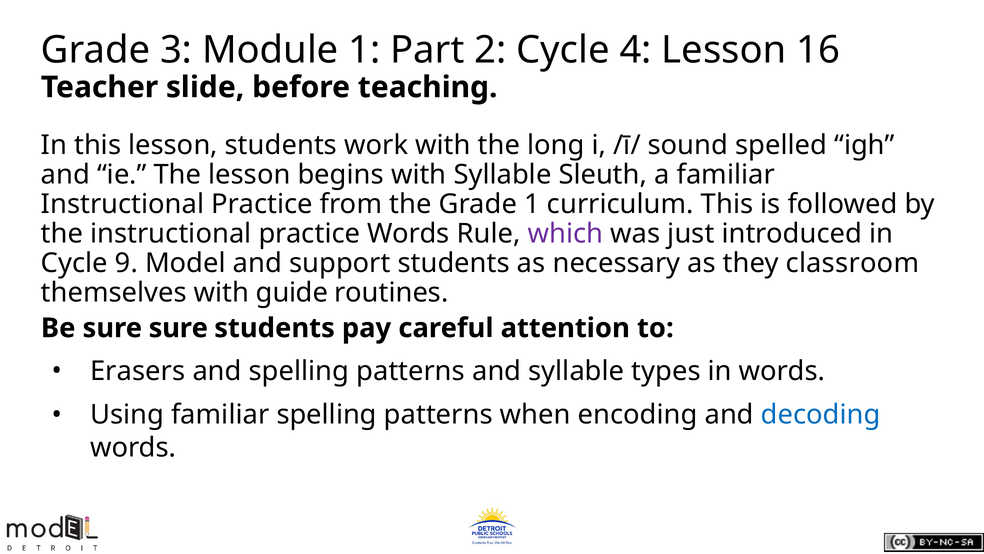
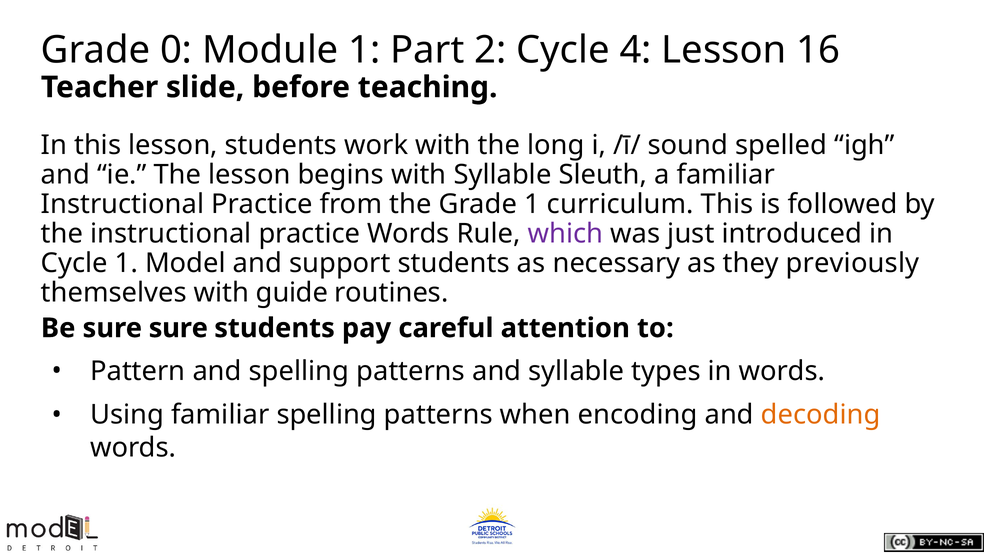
3: 3 -> 0 (176, 50)
Cycle 9: 9 -> 1 (126, 263)
classroom: classroom -> previously (853, 263)
Erasers: Erasers -> Pattern (138, 371)
decoding colour: blue -> orange (821, 414)
